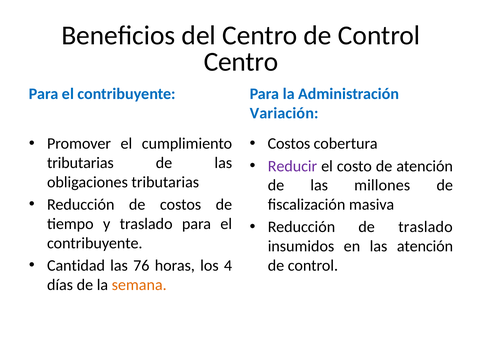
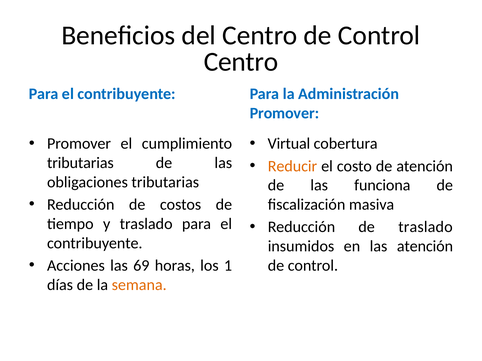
Variación: Variación -> Promover (284, 113)
Costos: Costos -> Virtual (289, 144)
Reducir colour: purple -> orange (292, 166)
millones: millones -> funciona (382, 186)
Cantidad: Cantidad -> Acciones (76, 266)
76: 76 -> 69 (141, 266)
4: 4 -> 1 (228, 266)
